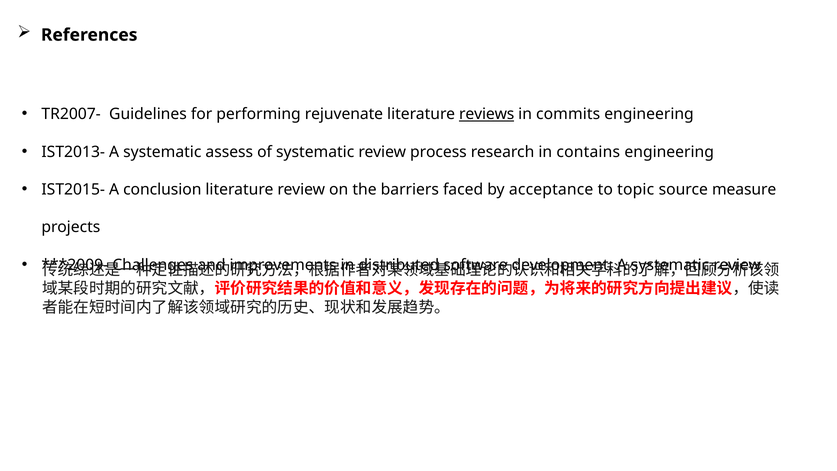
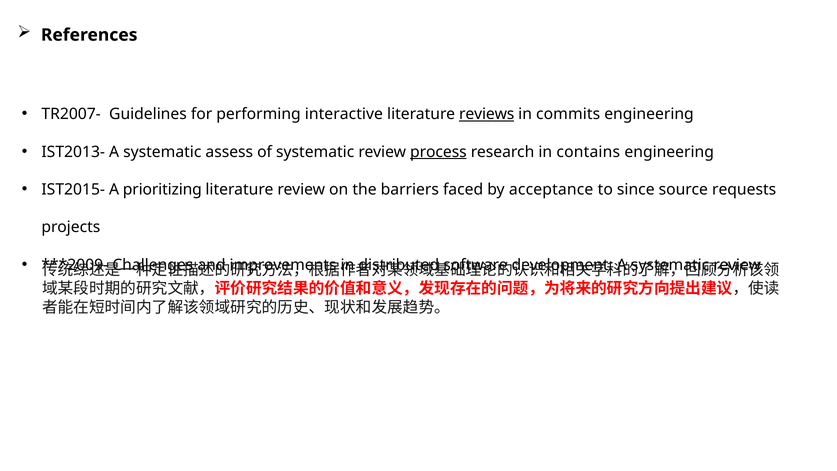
rejuvenate: rejuvenate -> interactive (344, 114)
process underline: none -> present (438, 152)
conclusion: conclusion -> prioritizing (162, 189)
topic: topic -> since (636, 189)
measure: measure -> requests (744, 189)
